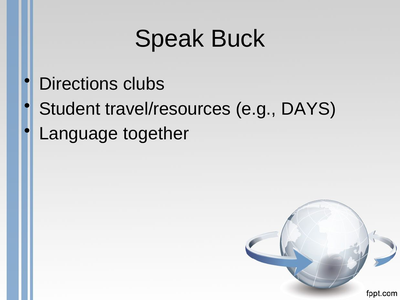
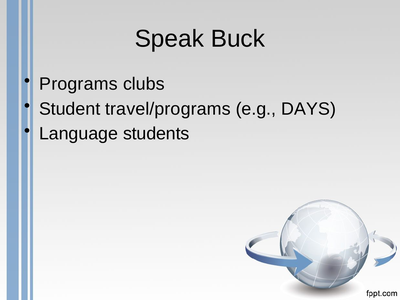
Directions: Directions -> Programs (78, 84)
travel/resources: travel/resources -> travel/programs (168, 109)
together: together -> students (156, 134)
